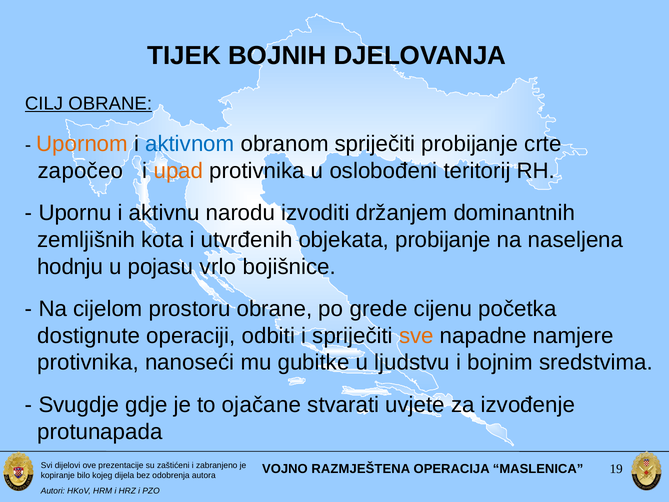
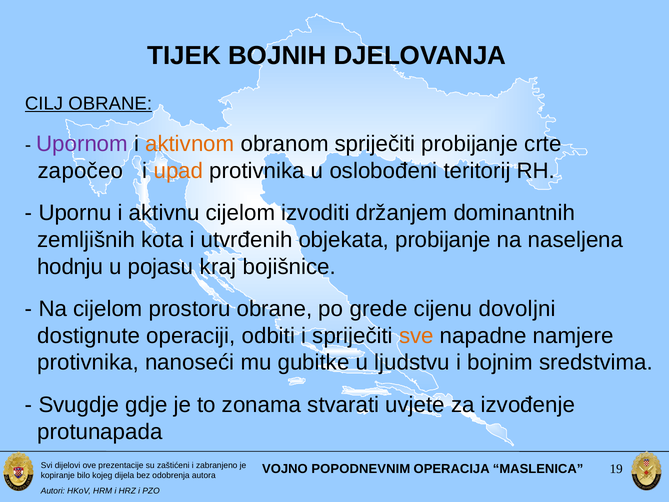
Upornom colour: orange -> purple (82, 144)
aktivnom colour: blue -> orange (190, 144)
aktivnu narodu: narodu -> cijelom (240, 213)
vrlo: vrlo -> kraj (218, 267)
početka: početka -> dovoljni (517, 309)
ojačane: ojačane -> zonama (262, 405)
RAZMJEŠTENA: RAZMJEŠTENA -> POPODNEVNIM (361, 468)
